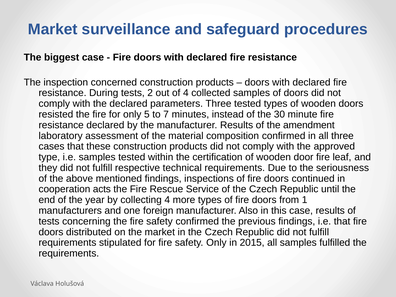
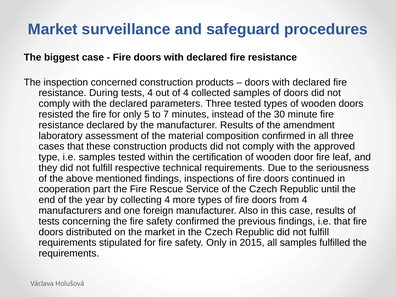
tests 2: 2 -> 4 (150, 93)
acts: acts -> part (102, 189)
from 1: 1 -> 4 (305, 200)
